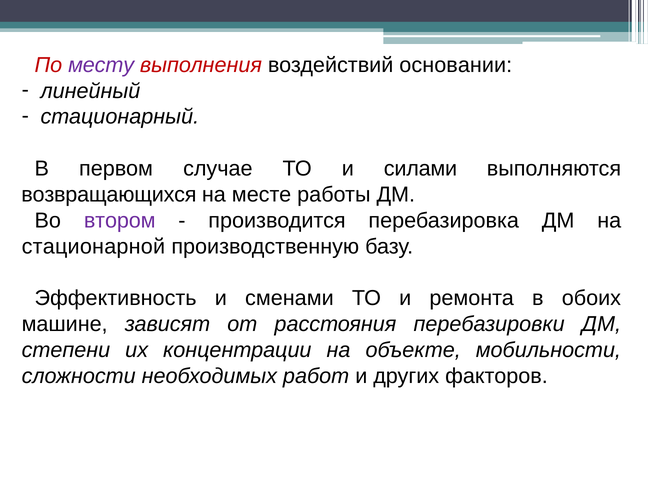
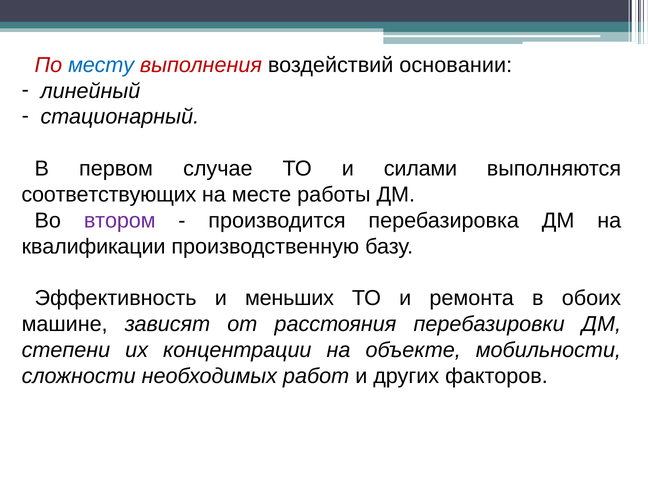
месту colour: purple -> blue (101, 65)
возвращающихся: возвращающихся -> соответствующих (109, 195)
стационарной: стационарной -> квалификации (94, 246)
сменами: сменами -> меньших (290, 298)
